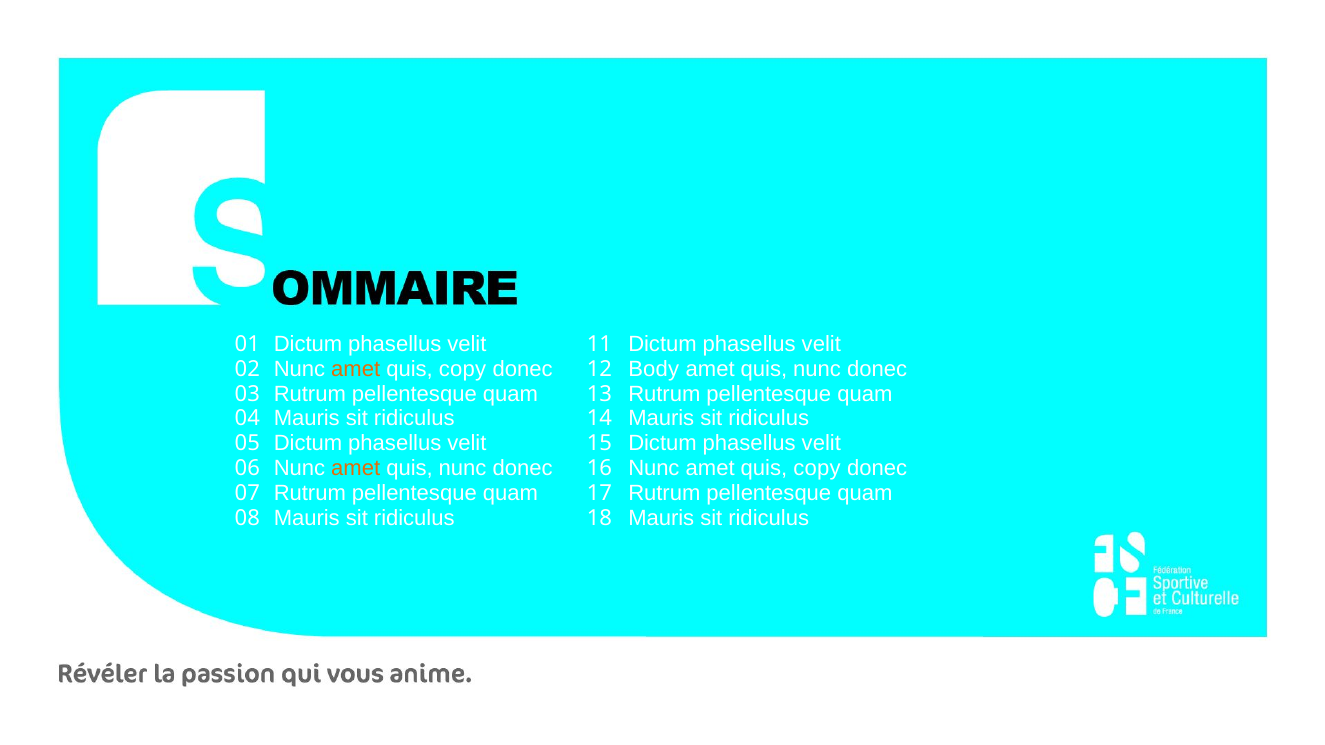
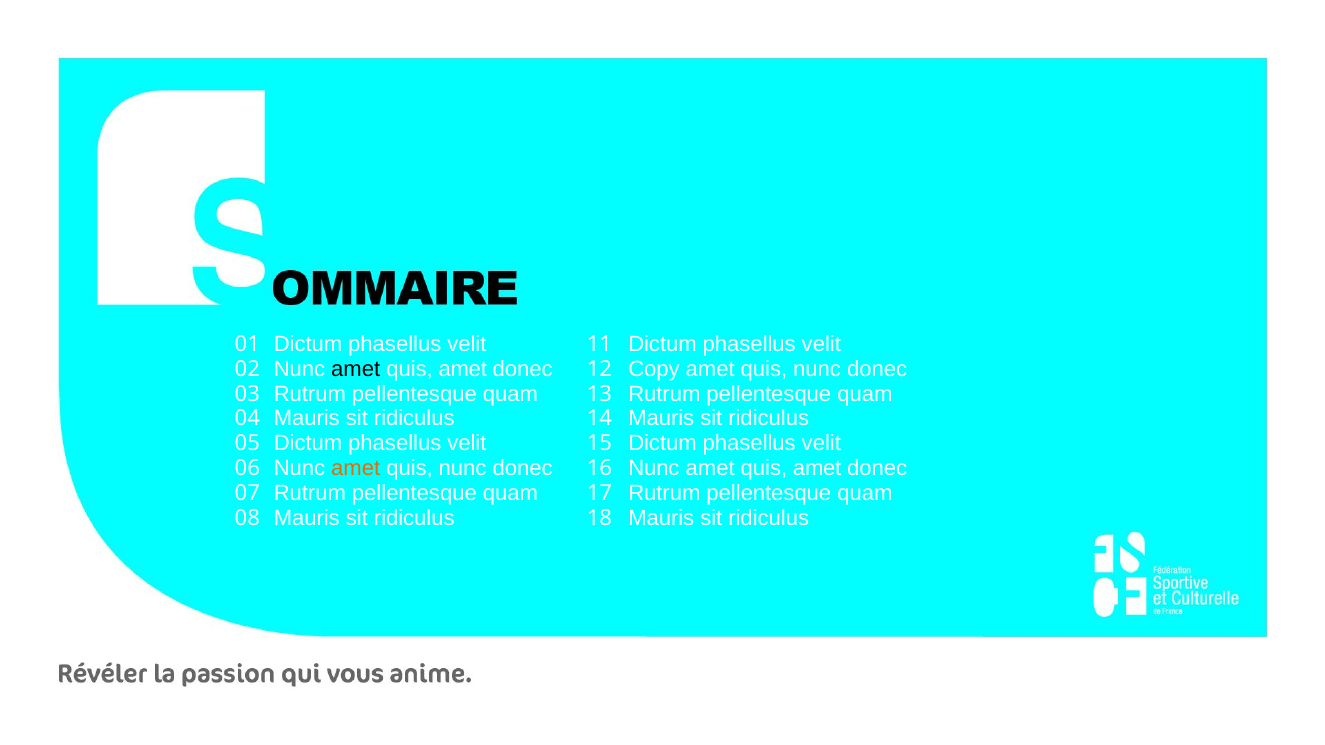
amet colour: orange -> black (356, 369)
copy: copy -> amet (463, 369)
Body: Body -> Copy (654, 369)
copy: copy -> amet (817, 469)
